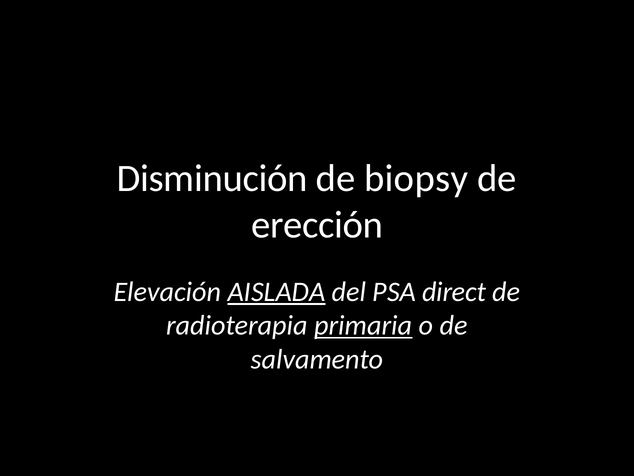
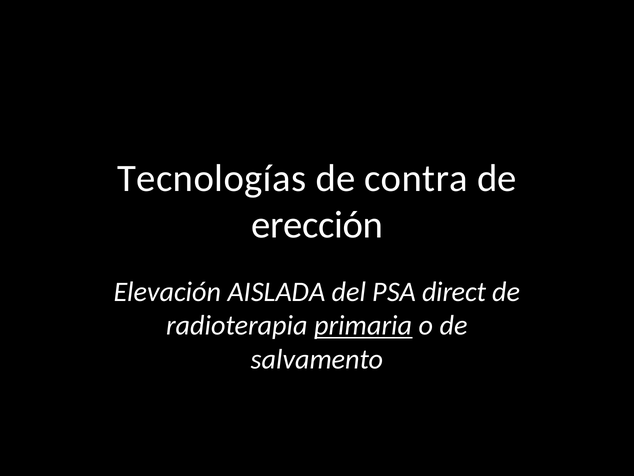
Disminución: Disminución -> Tecnologías (212, 178)
biopsy: biopsy -> contra (416, 178)
AISLADA underline: present -> none (277, 292)
